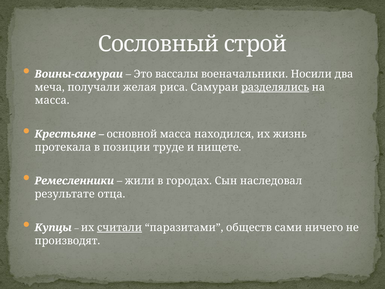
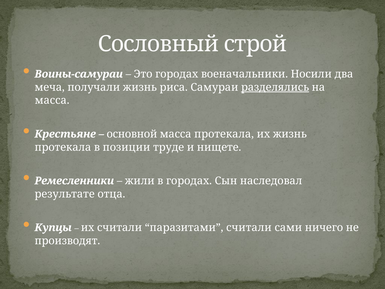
Это вассалы: вассалы -> городах (177, 74)
получали желая: желая -> жизнь (140, 87)
масса находился: находился -> протекала (224, 134)
считали underline: present -> none (120, 227)
паразитами обществ: обществ -> считали (249, 227)
